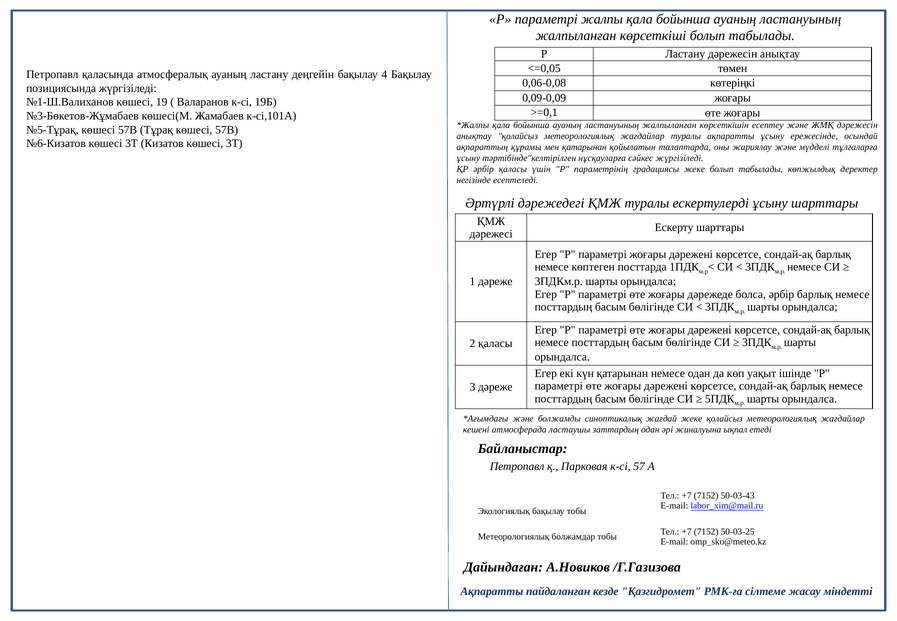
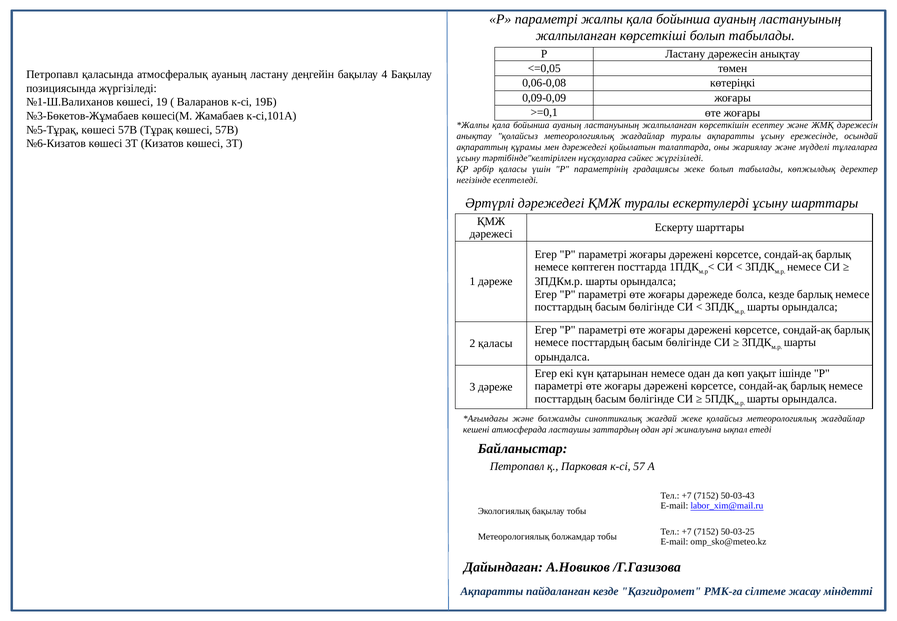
мен қатарынан: қатарынан -> дәрежедегі (584, 147)
болса әрбір: әрбір -> кезде (782, 294)
